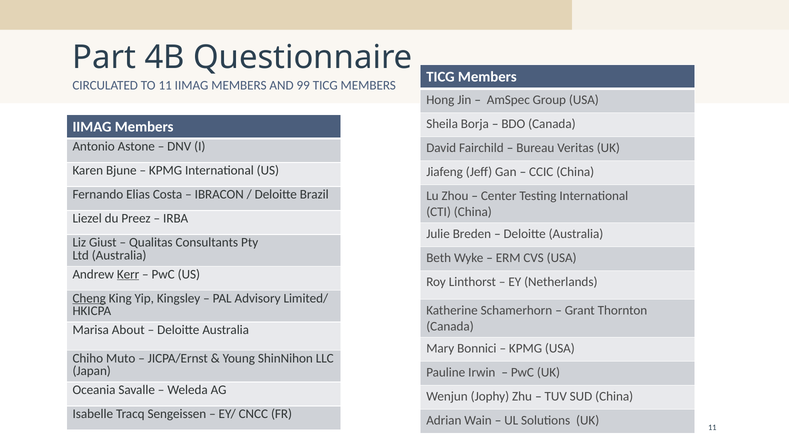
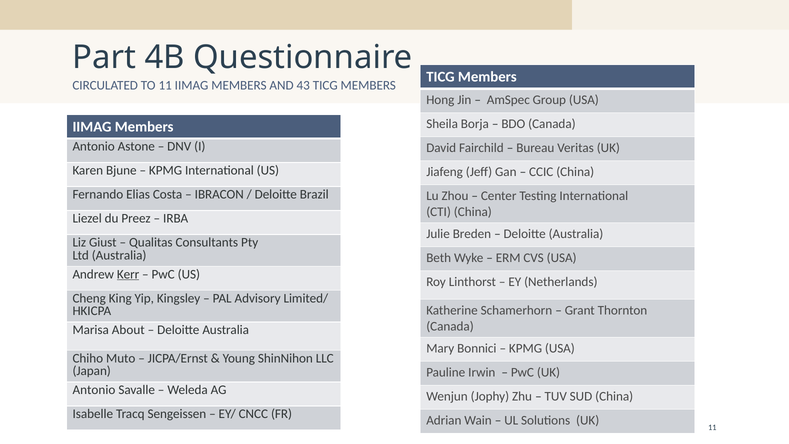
99: 99 -> 43 (303, 85)
Cheng underline: present -> none (89, 298)
Oceania: Oceania -> Antonio (94, 390)
